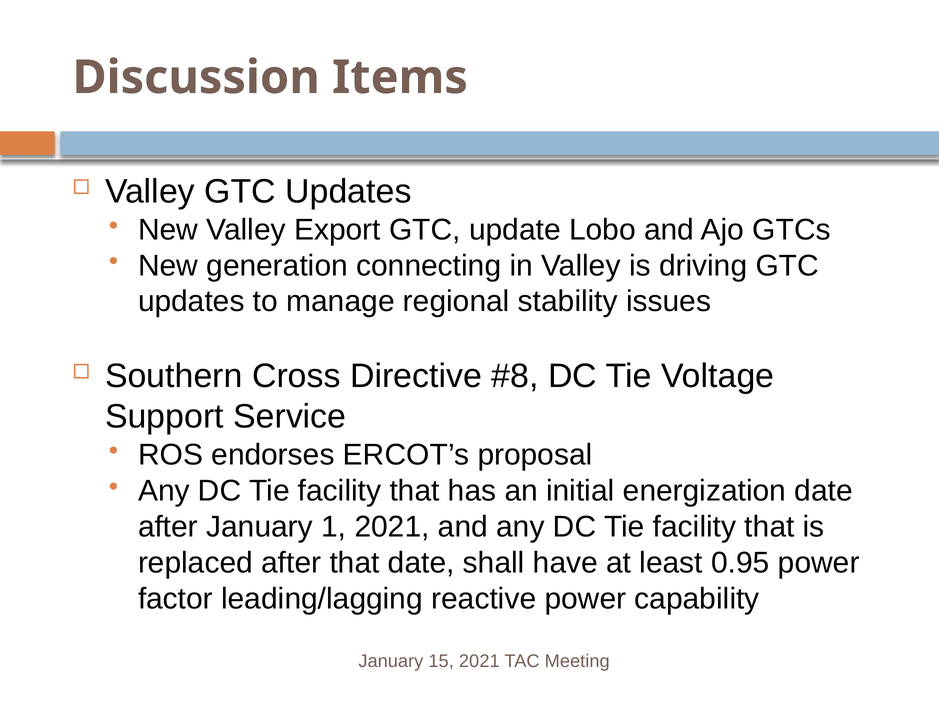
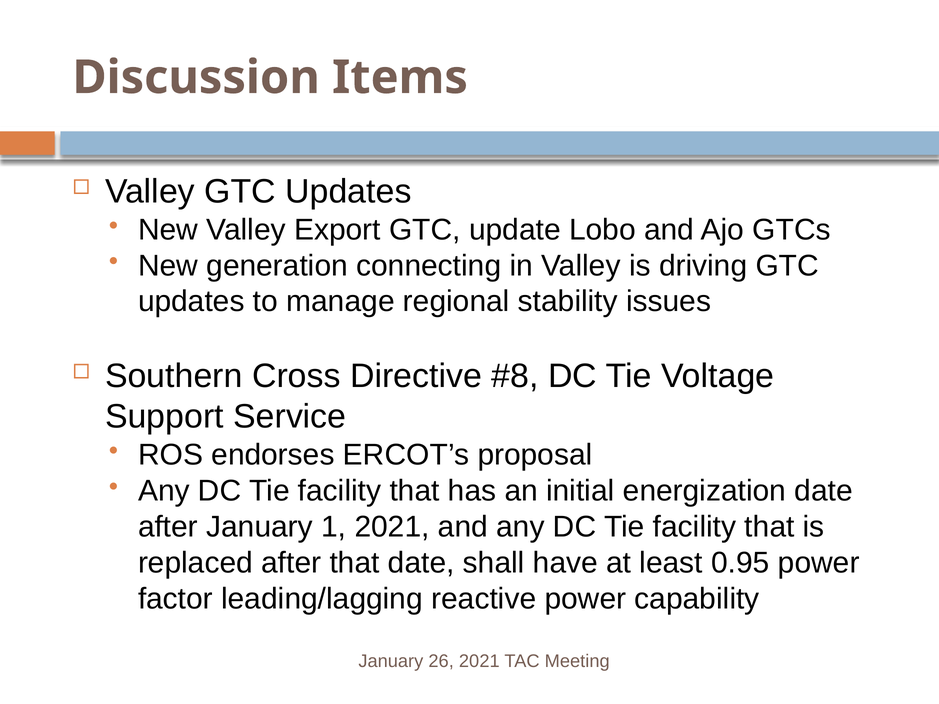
15: 15 -> 26 (441, 662)
